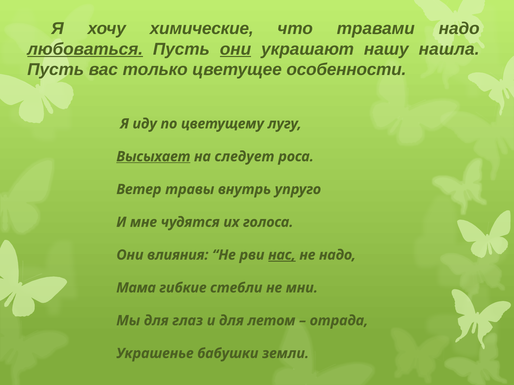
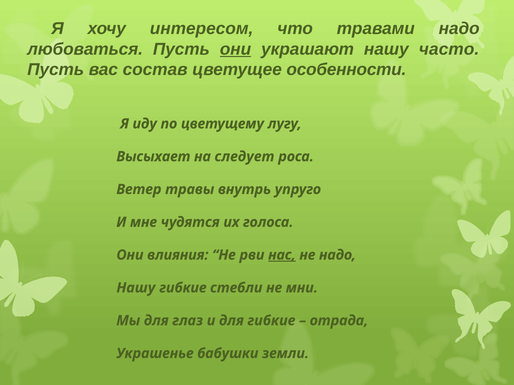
химические: химические -> интересом (202, 29)
любоваться underline: present -> none (85, 49)
нашла: нашла -> часто (449, 49)
только: только -> состав (155, 70)
Высыхает underline: present -> none (153, 157)
Мама: Мама -> Нашу (136, 288)
для летом: летом -> гибкие (271, 321)
